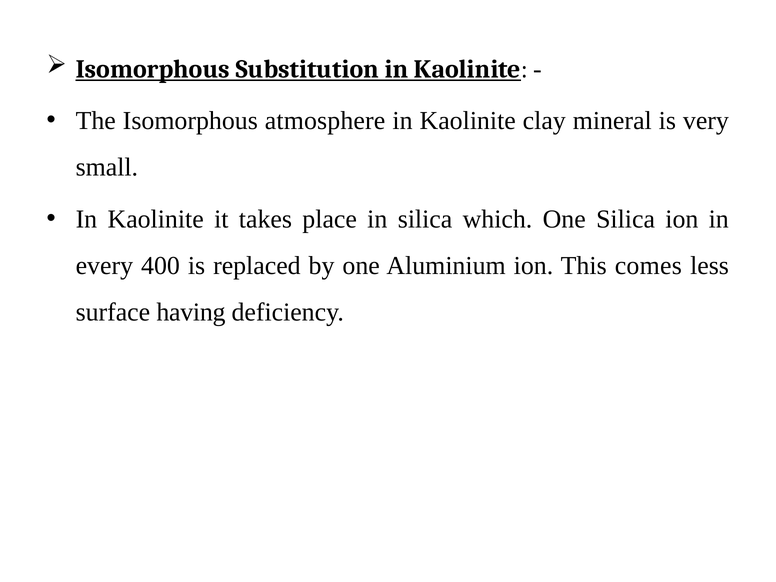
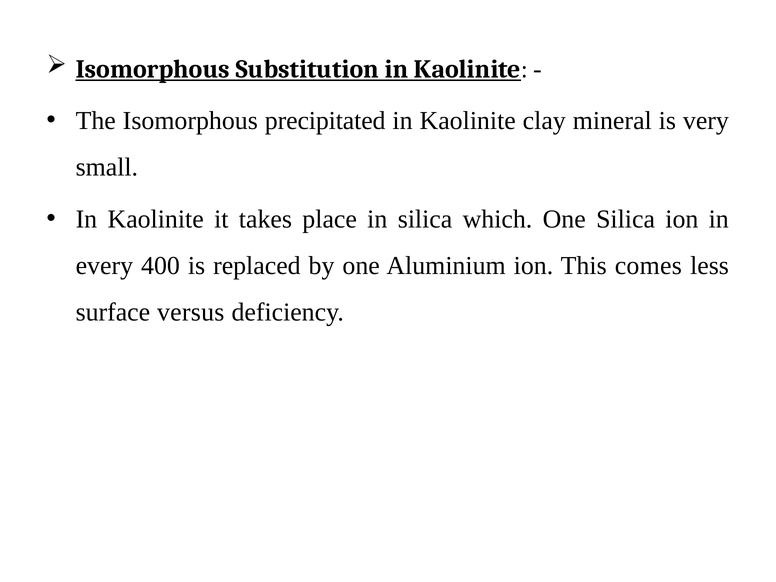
atmosphere: atmosphere -> precipitated (325, 121)
having: having -> versus (191, 312)
